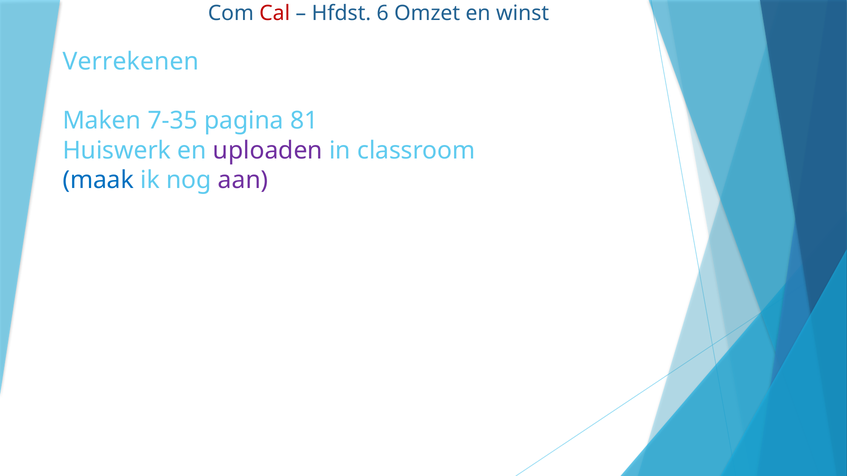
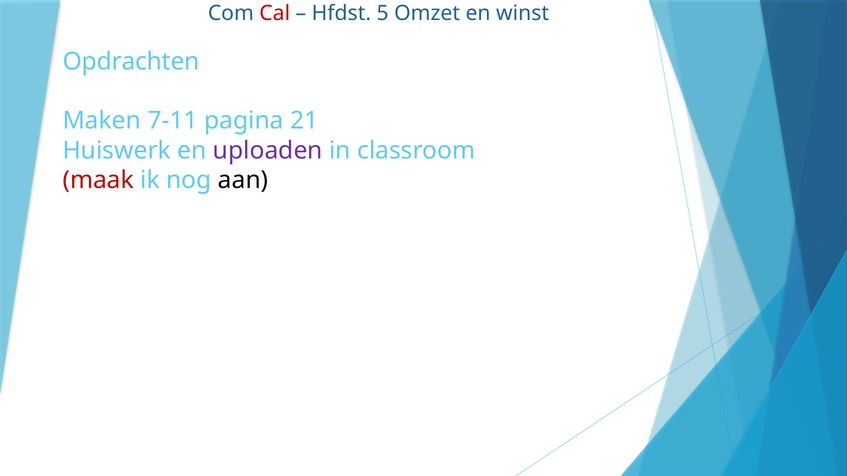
6: 6 -> 5 (383, 13)
Verrekenen: Verrekenen -> Opdrachten (131, 62)
7-35: 7-35 -> 7-11 (173, 121)
81: 81 -> 21 (304, 121)
maak colour: blue -> red (98, 180)
aan colour: purple -> black (243, 180)
